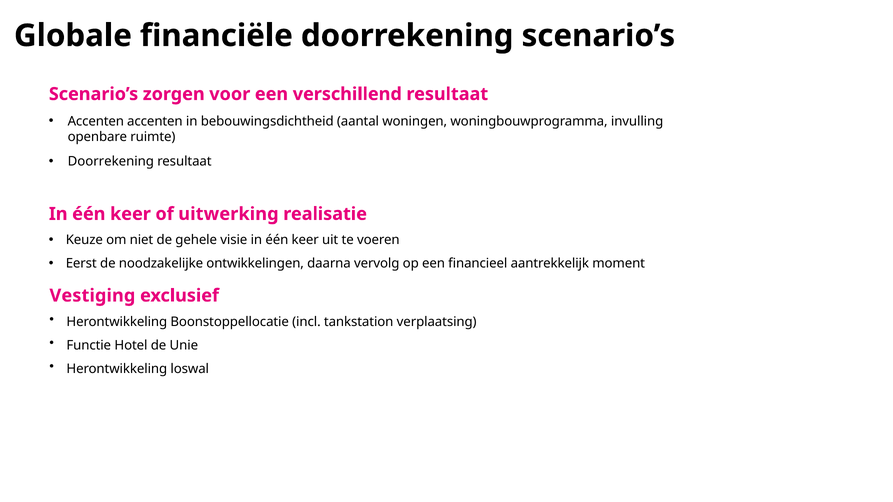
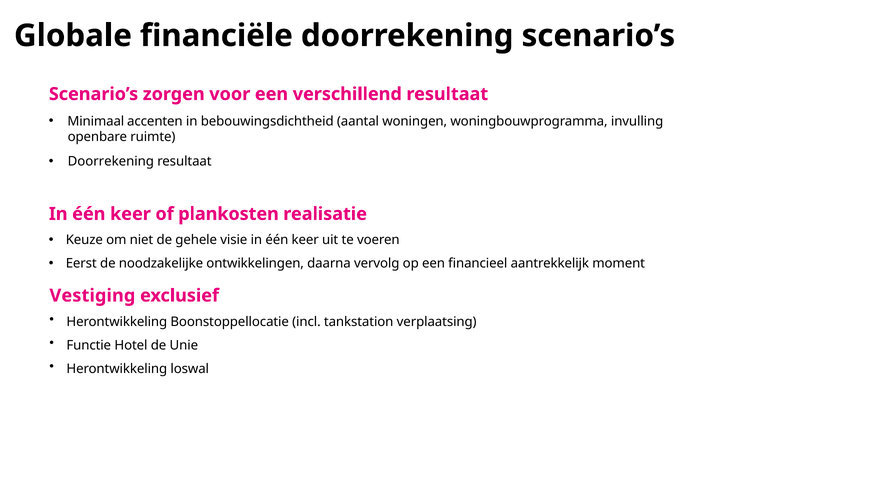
Accenten: Accenten -> Minimaal (96, 121)
uitwerking: uitwerking -> plankosten (229, 214)
